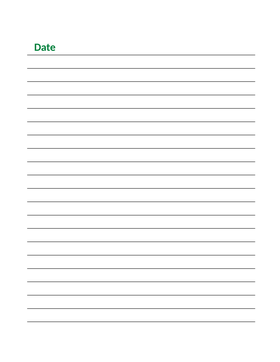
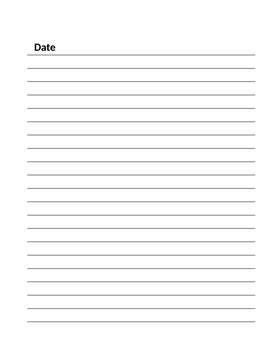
Date colour: green -> black (45, 47)
